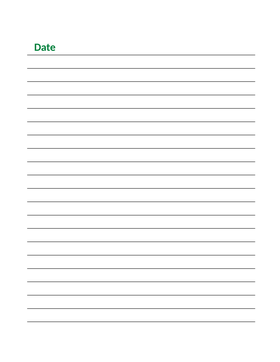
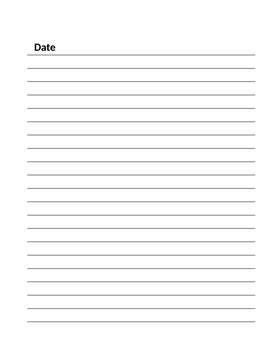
Date colour: green -> black (45, 47)
